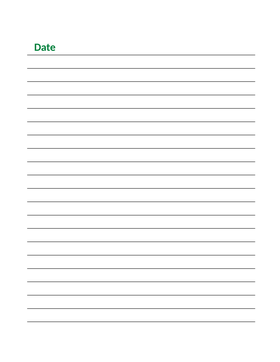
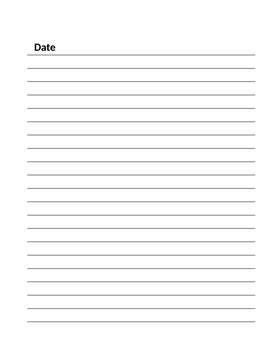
Date colour: green -> black (45, 47)
